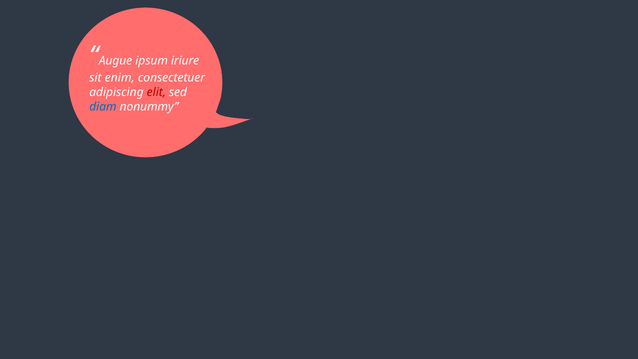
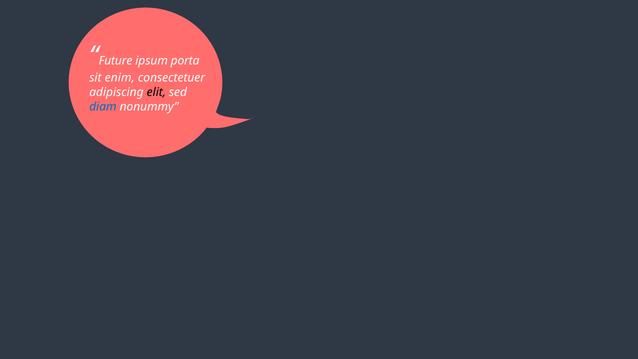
Augue: Augue -> Future (116, 61)
iriure: iriure -> porta (185, 61)
elit colour: red -> black (156, 92)
